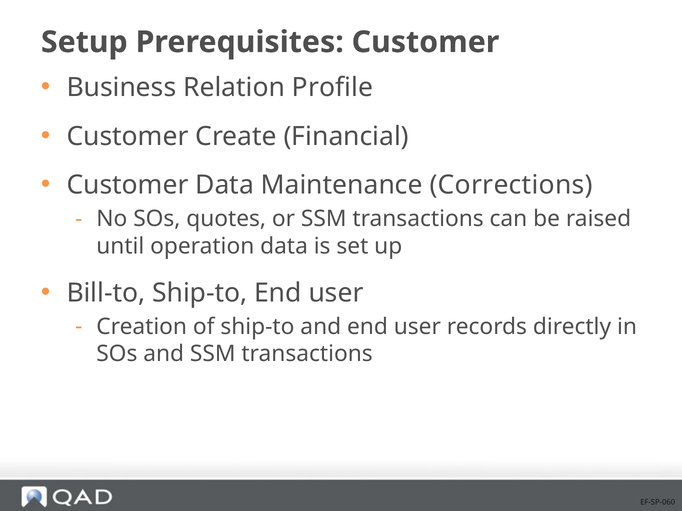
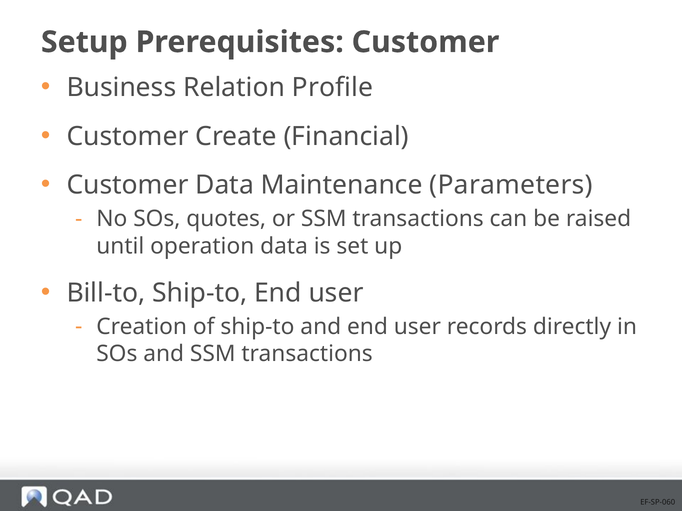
Corrections: Corrections -> Parameters (511, 185)
